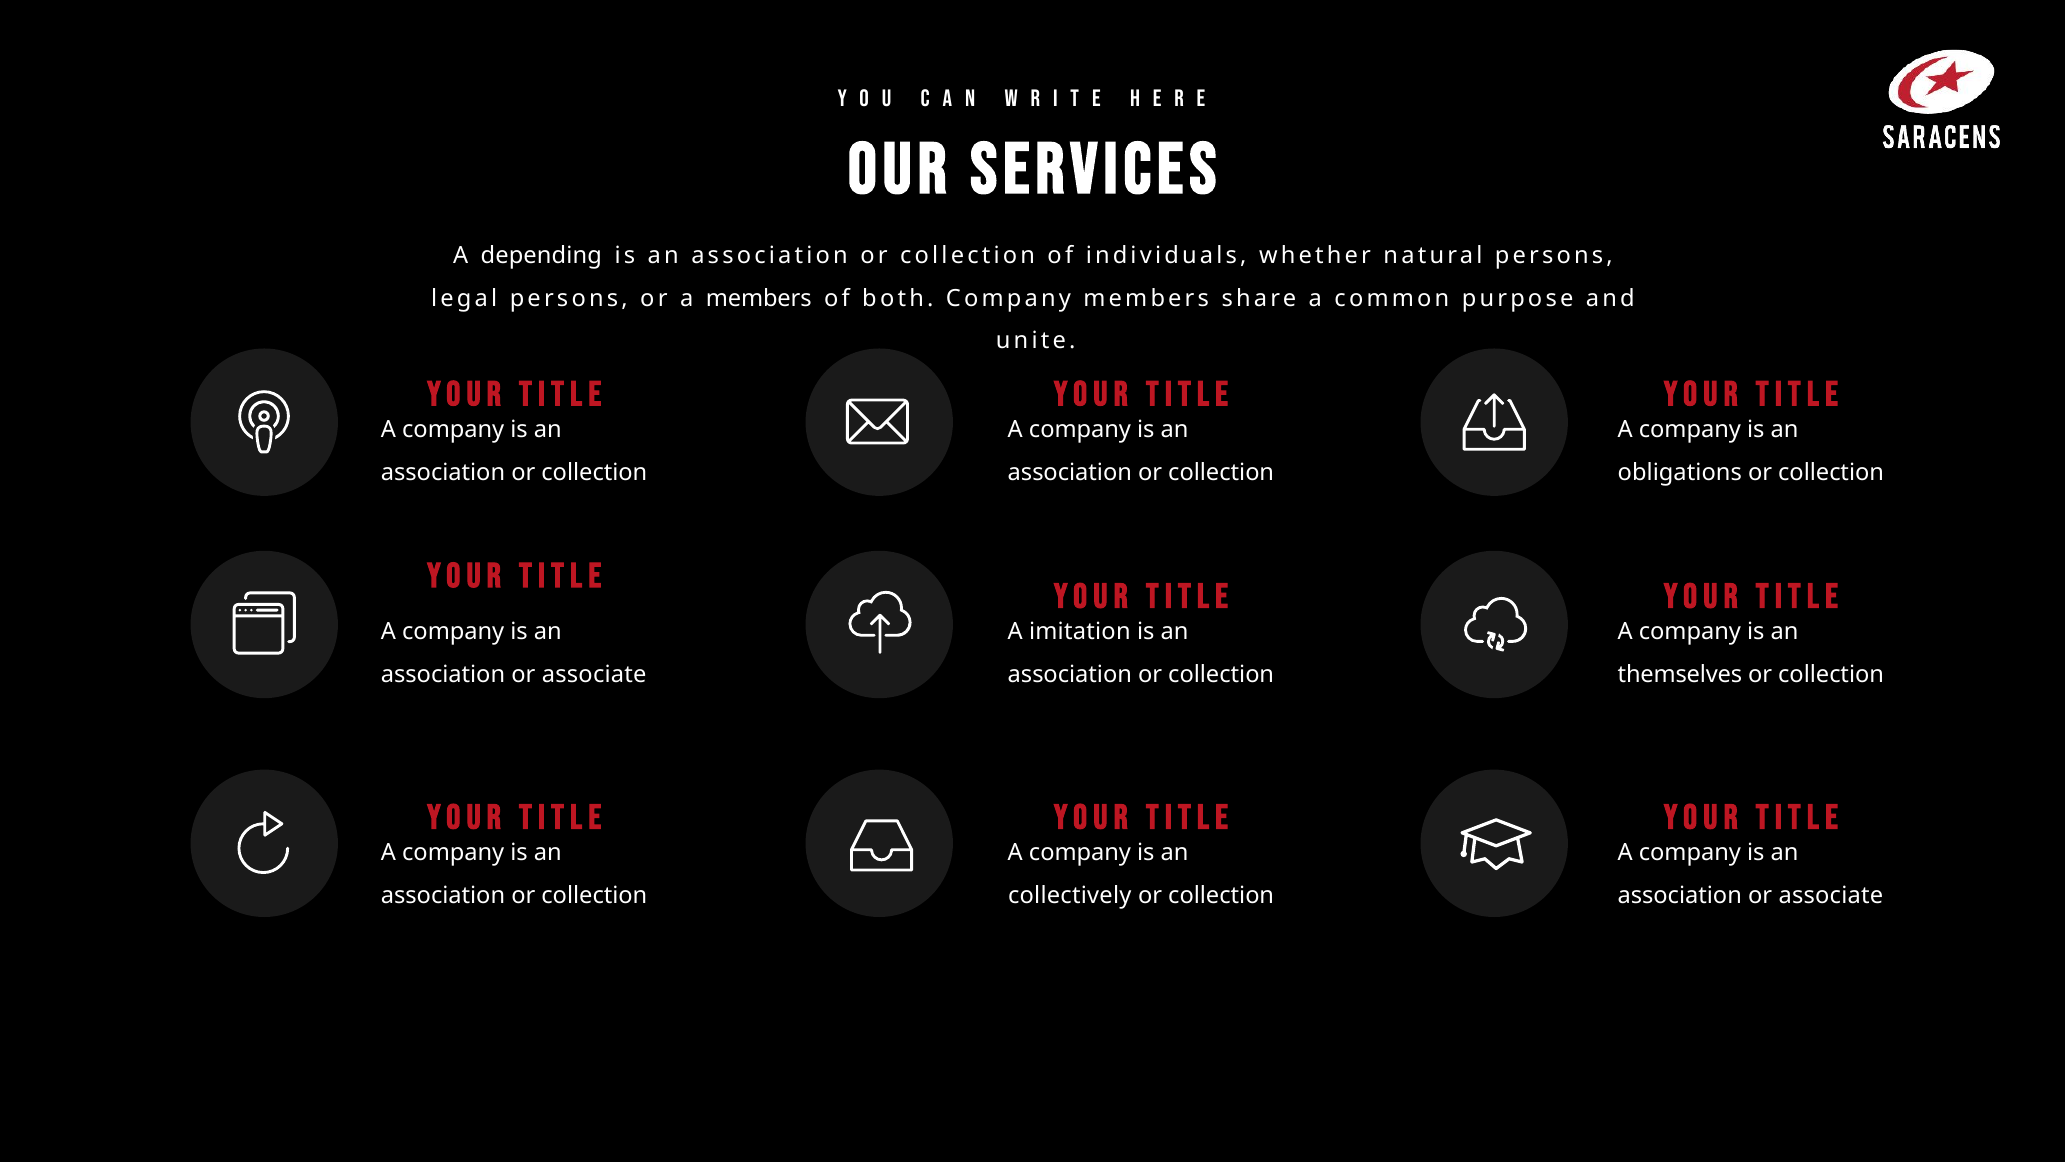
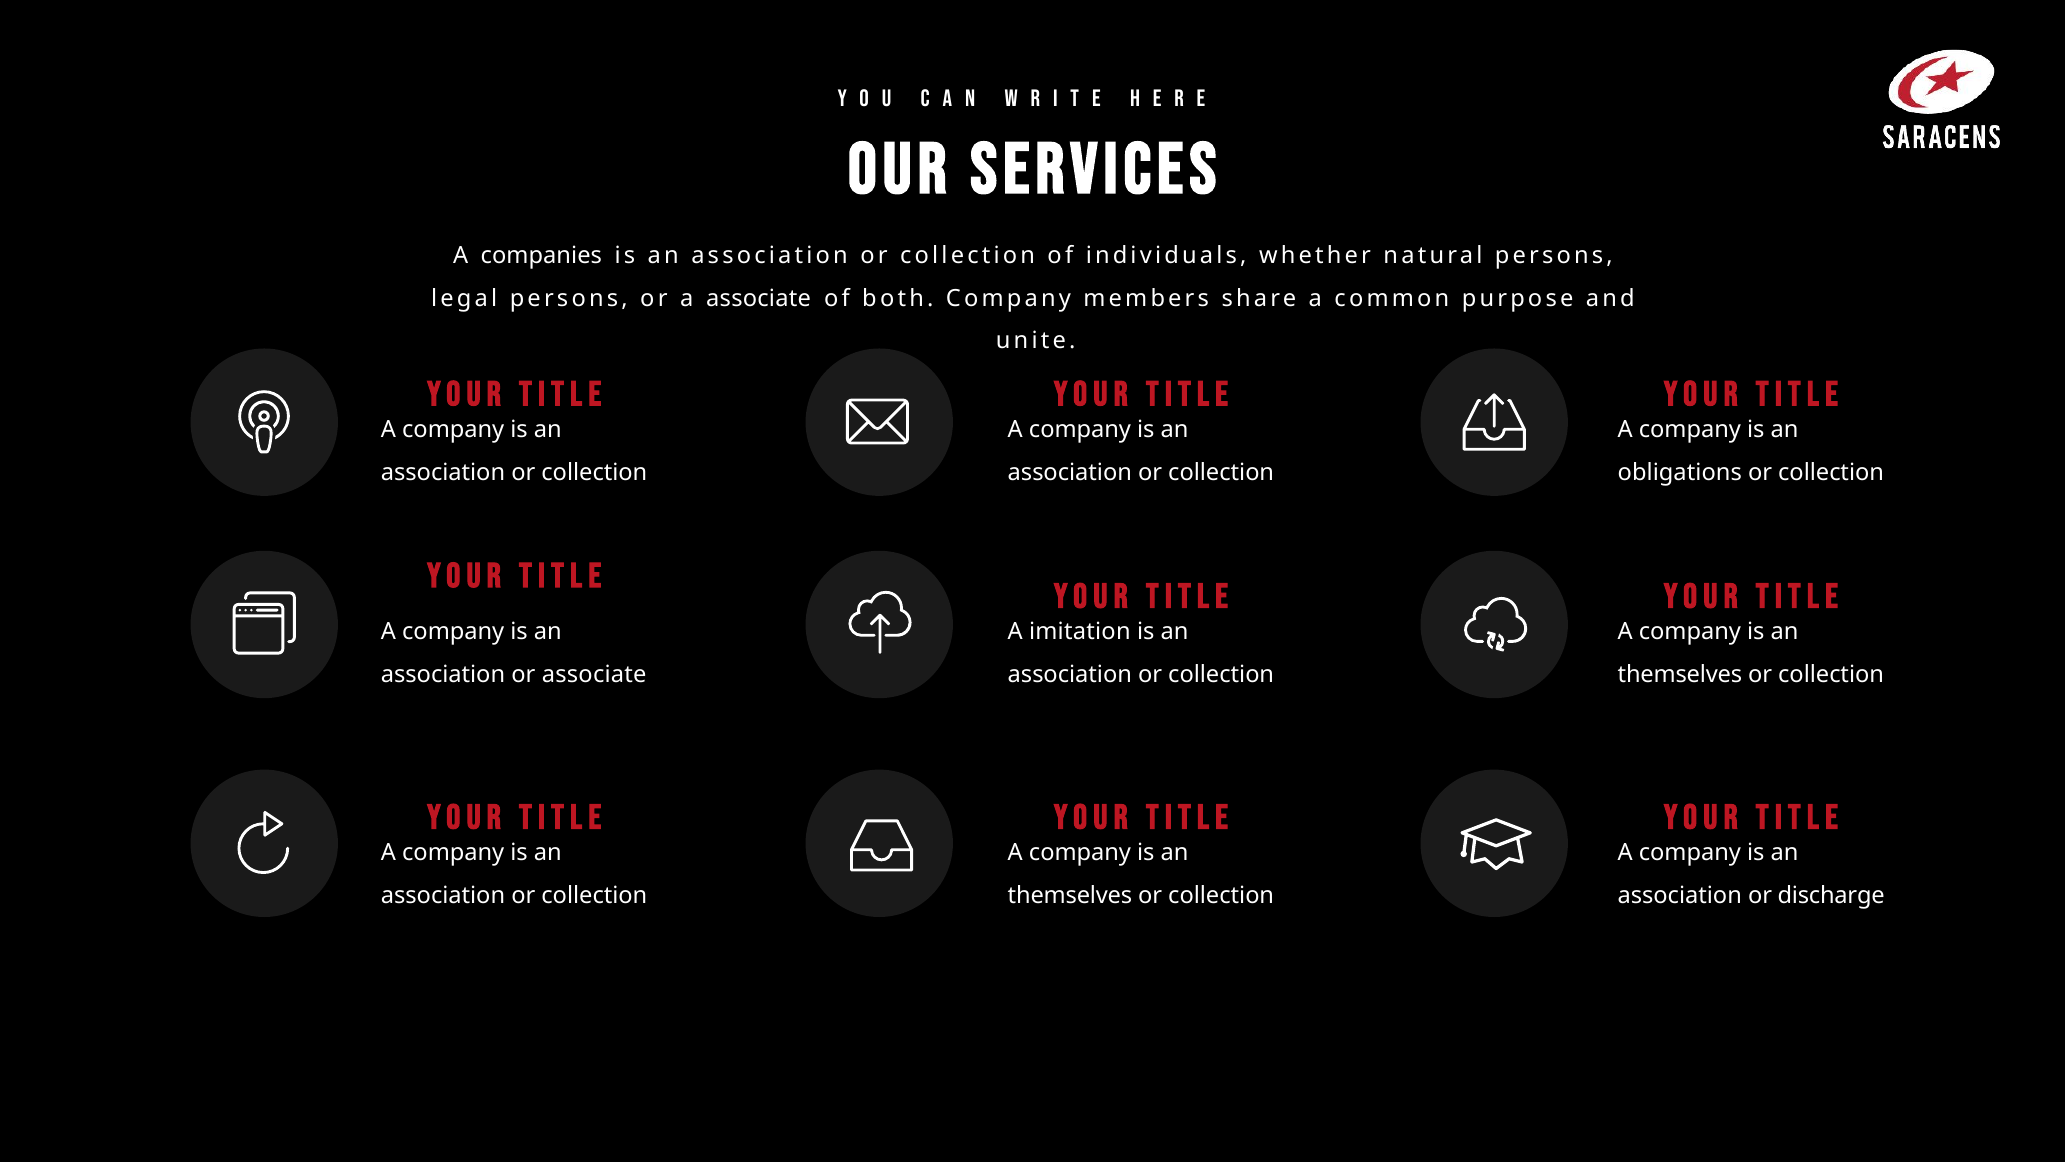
depending: depending -> companies (541, 256)
a members: members -> associate (759, 298)
collectively: collectively -> themselves (1070, 895)
associate: associate -> discharge (1831, 895)
